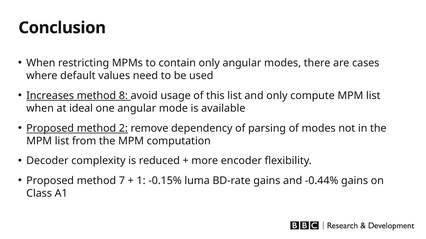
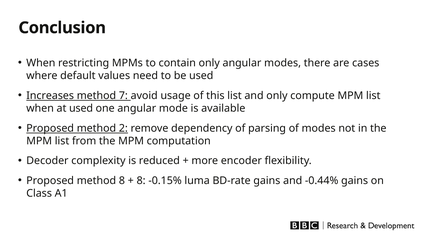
8: 8 -> 7 (123, 96)
at ideal: ideal -> used (81, 109)
method 7: 7 -> 8 (122, 181)
1: 1 -> 8 (141, 181)
